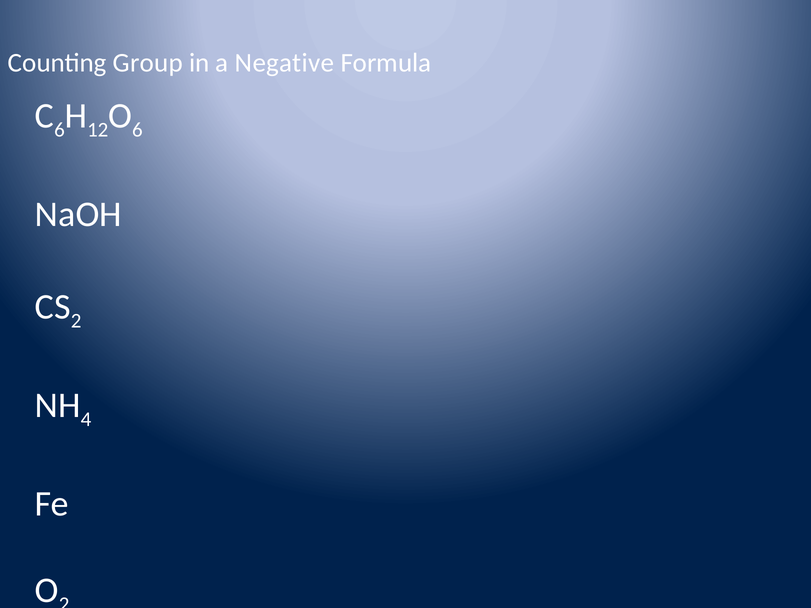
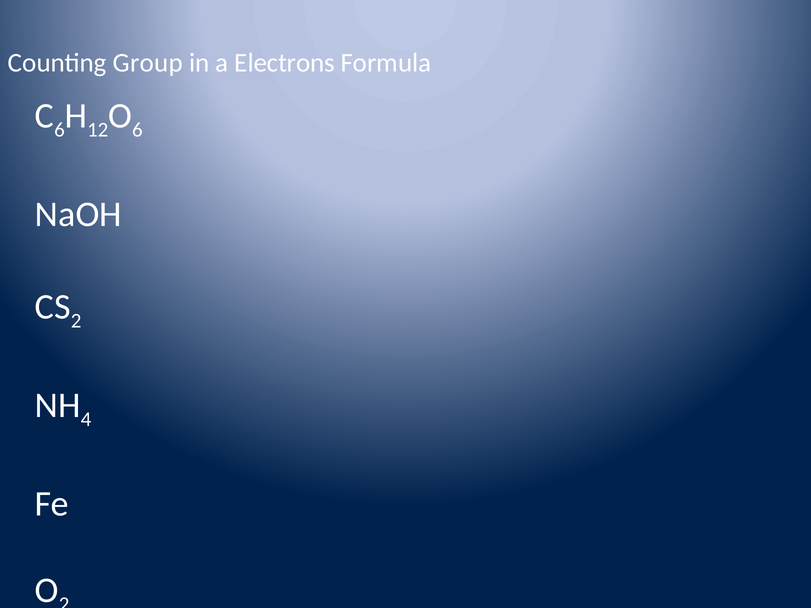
Negative: Negative -> Electrons (285, 63)
